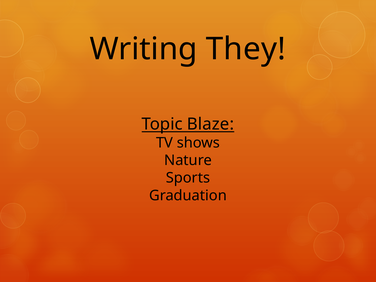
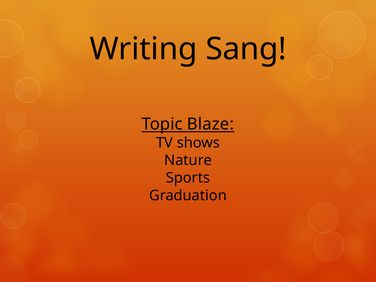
They: They -> Sang (246, 49)
